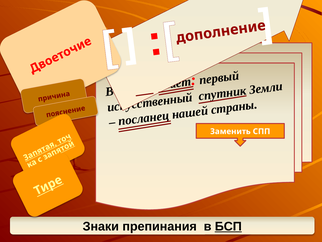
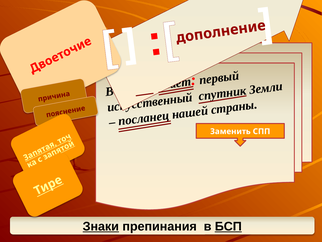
Знаки underline: none -> present (101, 226)
